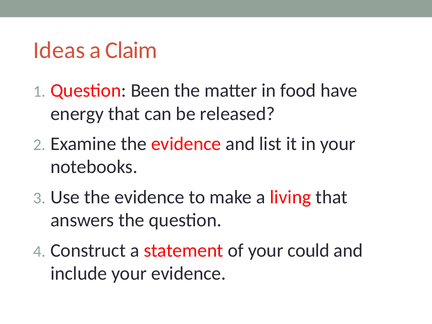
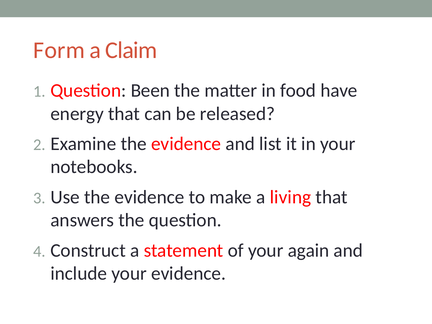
Ideas: Ideas -> Form (59, 50)
could: could -> again (309, 250)
